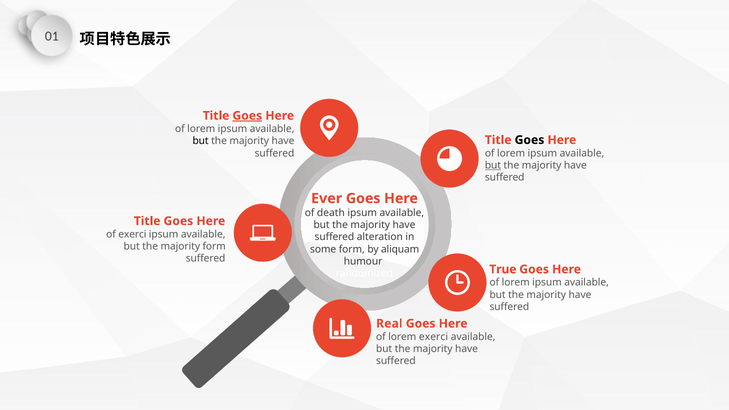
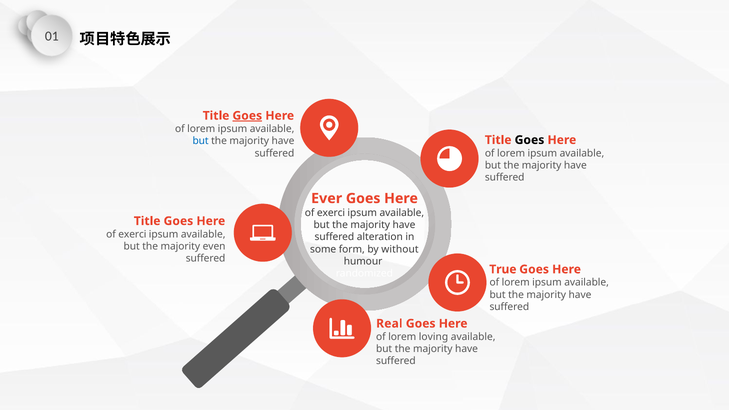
but colour: black -> blue (201, 141)
but underline: present -> none (493, 165)
death: death -> exerci (331, 213)
majority form: form -> even (214, 246)
aliquam: aliquam -> without (400, 249)
lorem exerci: exerci -> loving (433, 337)
